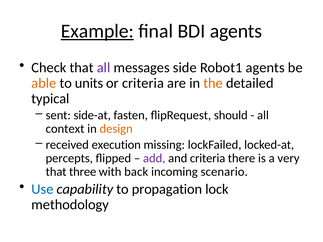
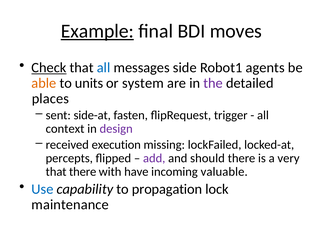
BDI agents: agents -> moves (236, 31)
Check underline: none -> present (49, 68)
all colour: purple -> blue (104, 68)
or criteria: criteria -> system (143, 83)
the colour: orange -> purple (213, 83)
typical: typical -> places (50, 99)
should: should -> trigger (231, 115)
design colour: orange -> purple (116, 129)
and criteria: criteria -> should (207, 158)
that three: three -> there (83, 172)
back: back -> have (136, 172)
scenario: scenario -> valuable (224, 172)
methodology: methodology -> maintenance (70, 205)
